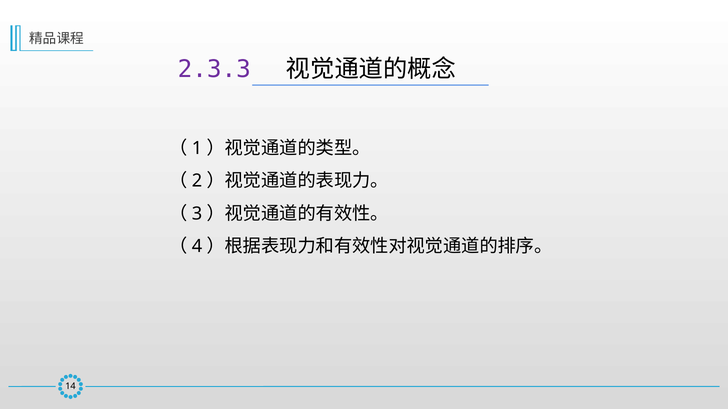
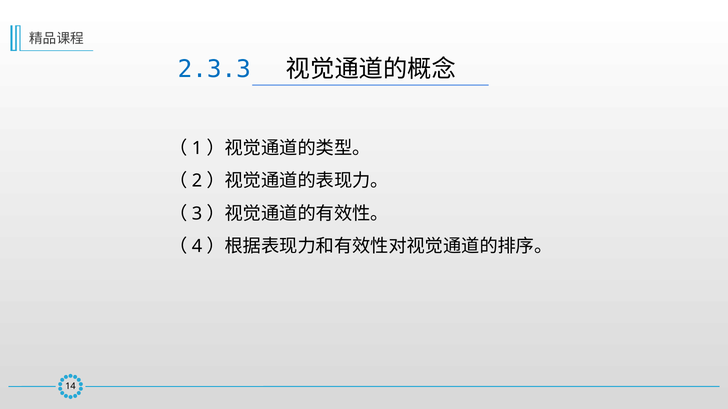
2.3.3 colour: purple -> blue (214, 69)
